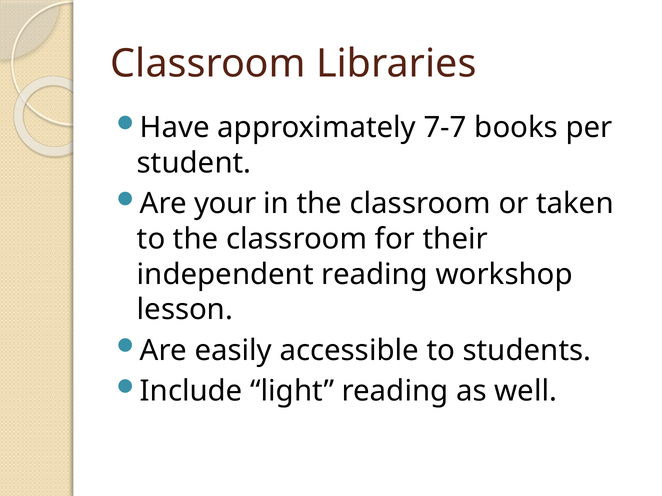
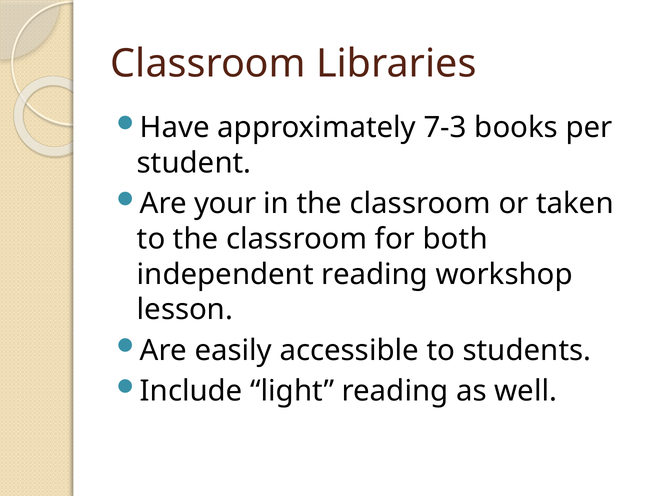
7-7: 7-7 -> 7-3 (445, 128)
their: their -> both (455, 239)
